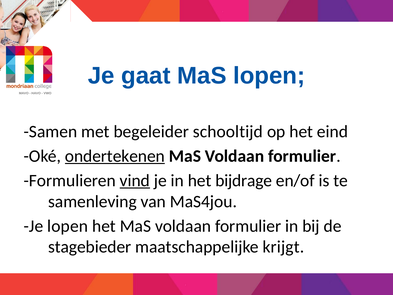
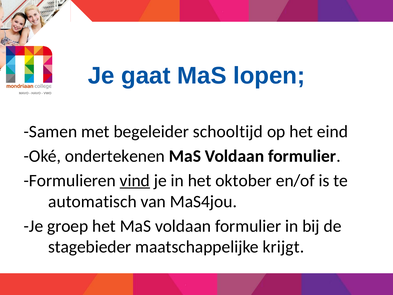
ondertekenen underline: present -> none (115, 156)
bijdrage: bijdrage -> oktober (244, 180)
samenleving: samenleving -> automatisch (92, 201)
Je lopen: lopen -> groep (68, 226)
